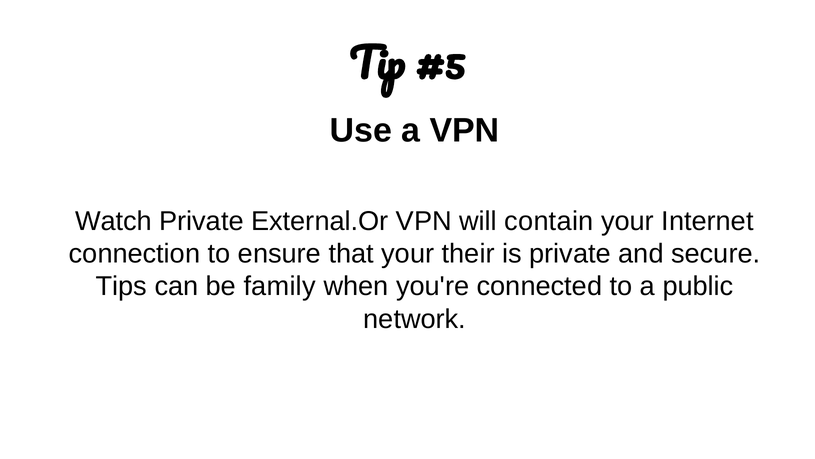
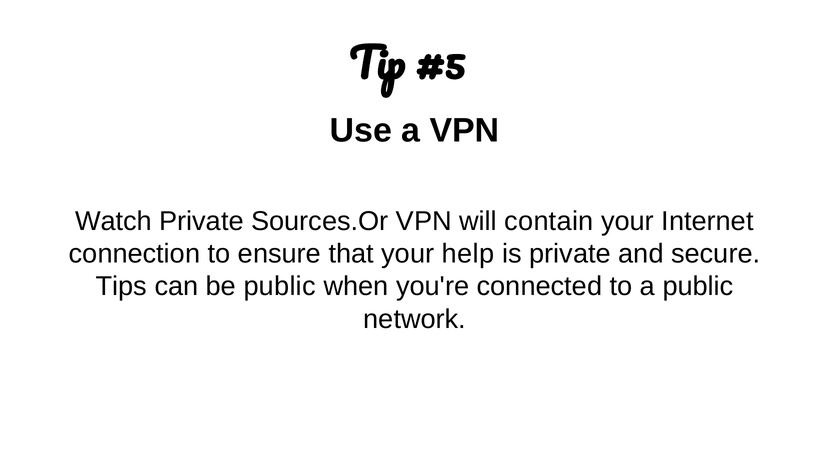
External.Or: External.Or -> Sources.Or (320, 221)
their: their -> help (468, 254)
be family: family -> public (280, 286)
